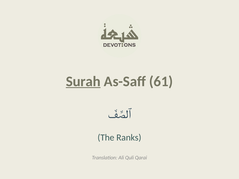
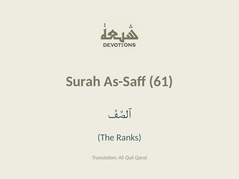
Surah underline: present -> none (83, 81)
